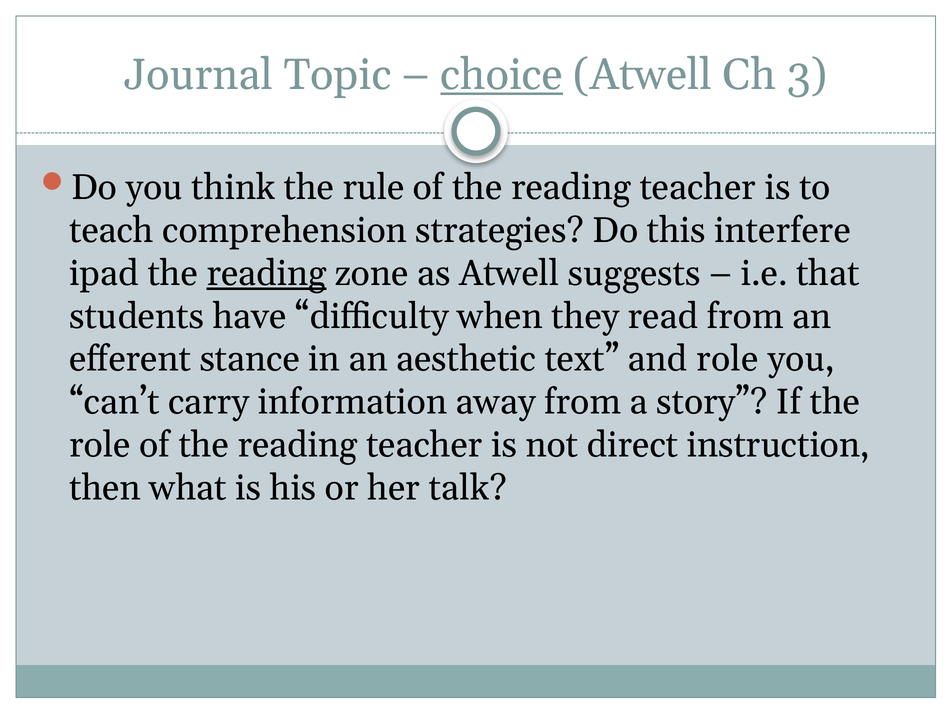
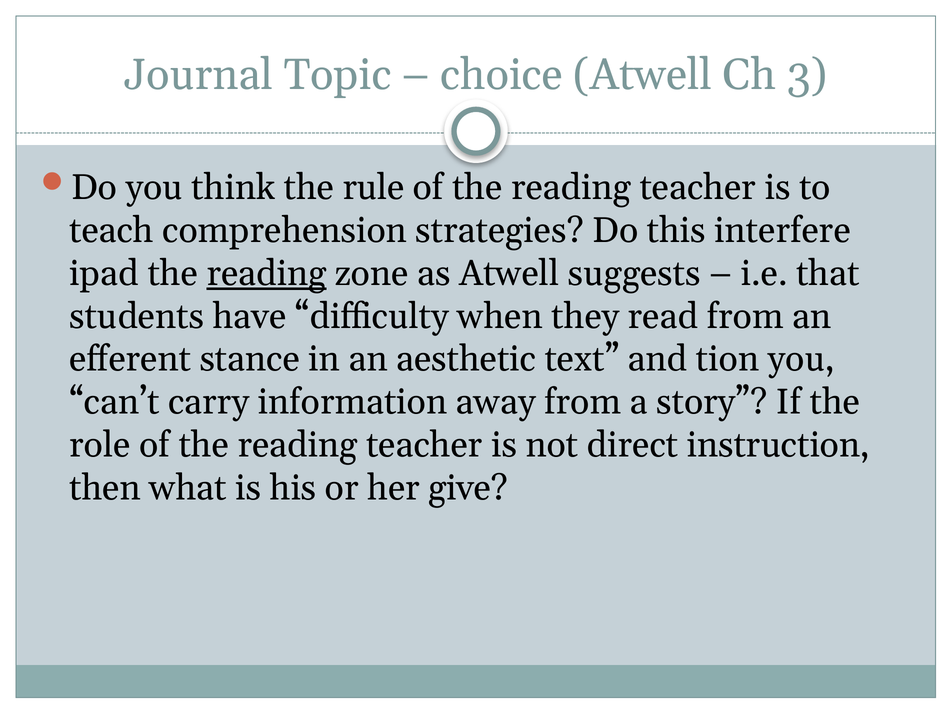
choice underline: present -> none (502, 75)
and role: role -> tion (728, 359)
talk: talk -> give (468, 488)
